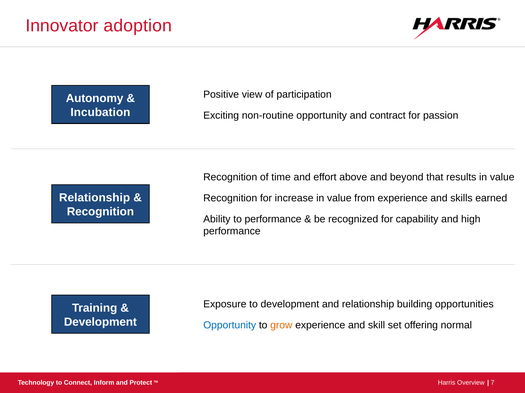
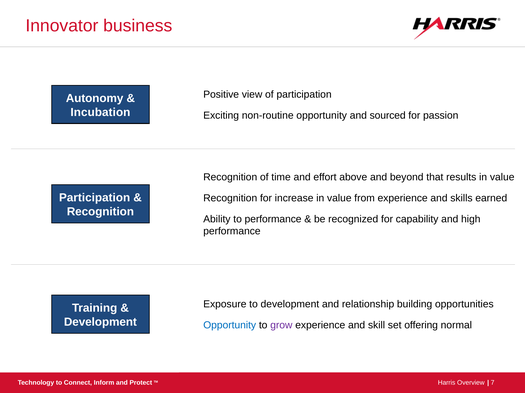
adoption: adoption -> business (138, 26)
contract: contract -> sourced (388, 116)
Relationship: Relationship -> Participation (95, 198)
grow colour: orange -> purple (281, 326)
